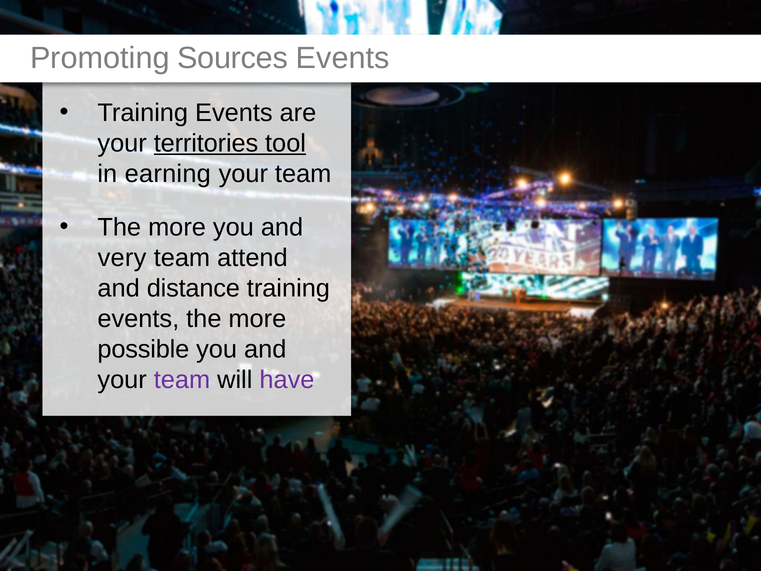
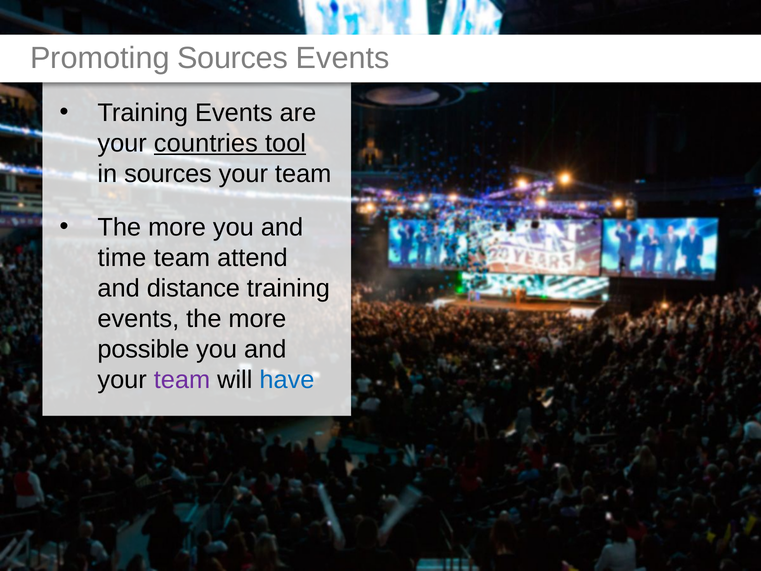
territories: territories -> countries (206, 143)
in earning: earning -> sources (168, 174)
very: very -> time (122, 258)
have colour: purple -> blue (287, 379)
